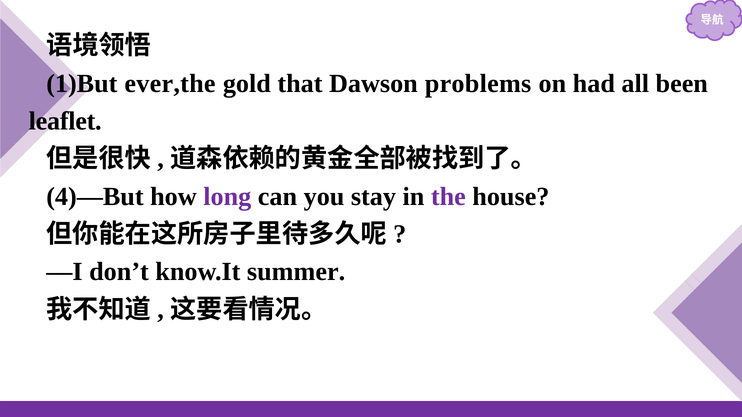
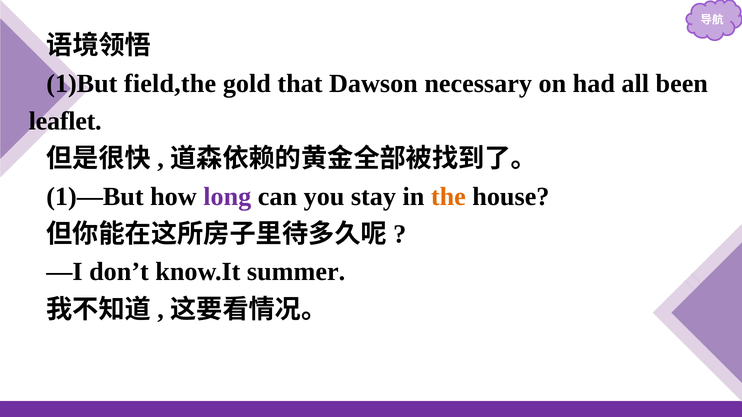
ever,the: ever,the -> field,the (170, 84)
problems: problems -> necessary (478, 84)
4)—But: 4)—But -> 1)—But (95, 197)
the colour: purple -> orange (448, 197)
